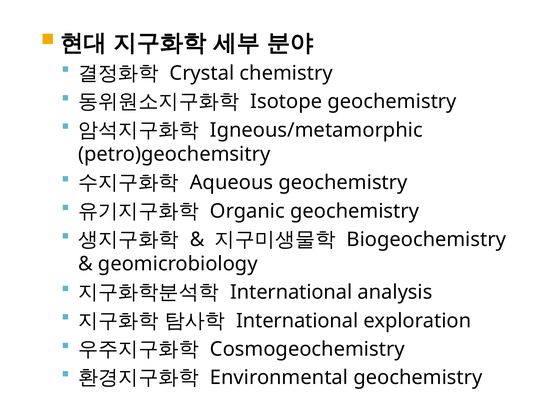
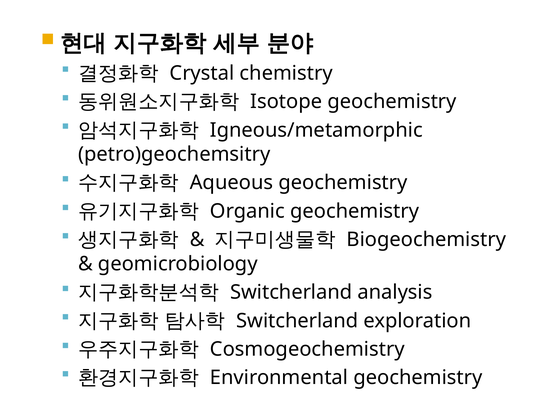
International: International -> Switcherland (291, 293)
International: International -> Switcherland (297, 321)
